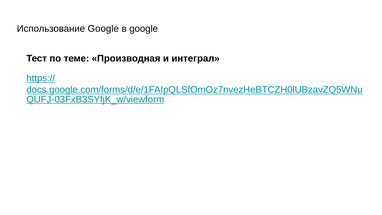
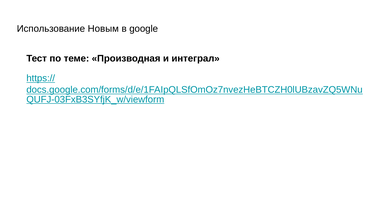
Использование Google: Google -> Новым (103, 29)
